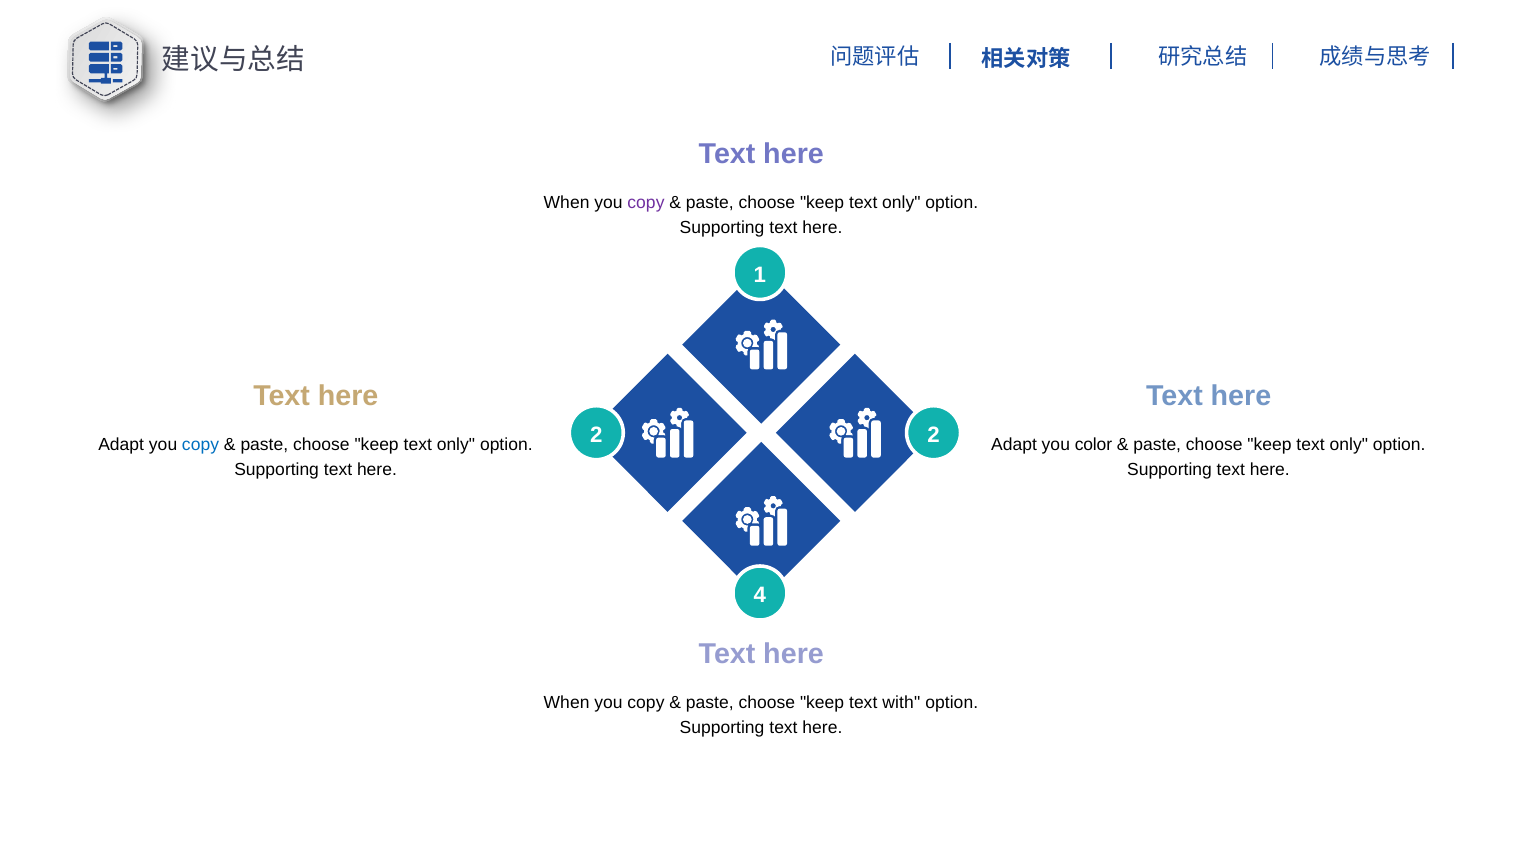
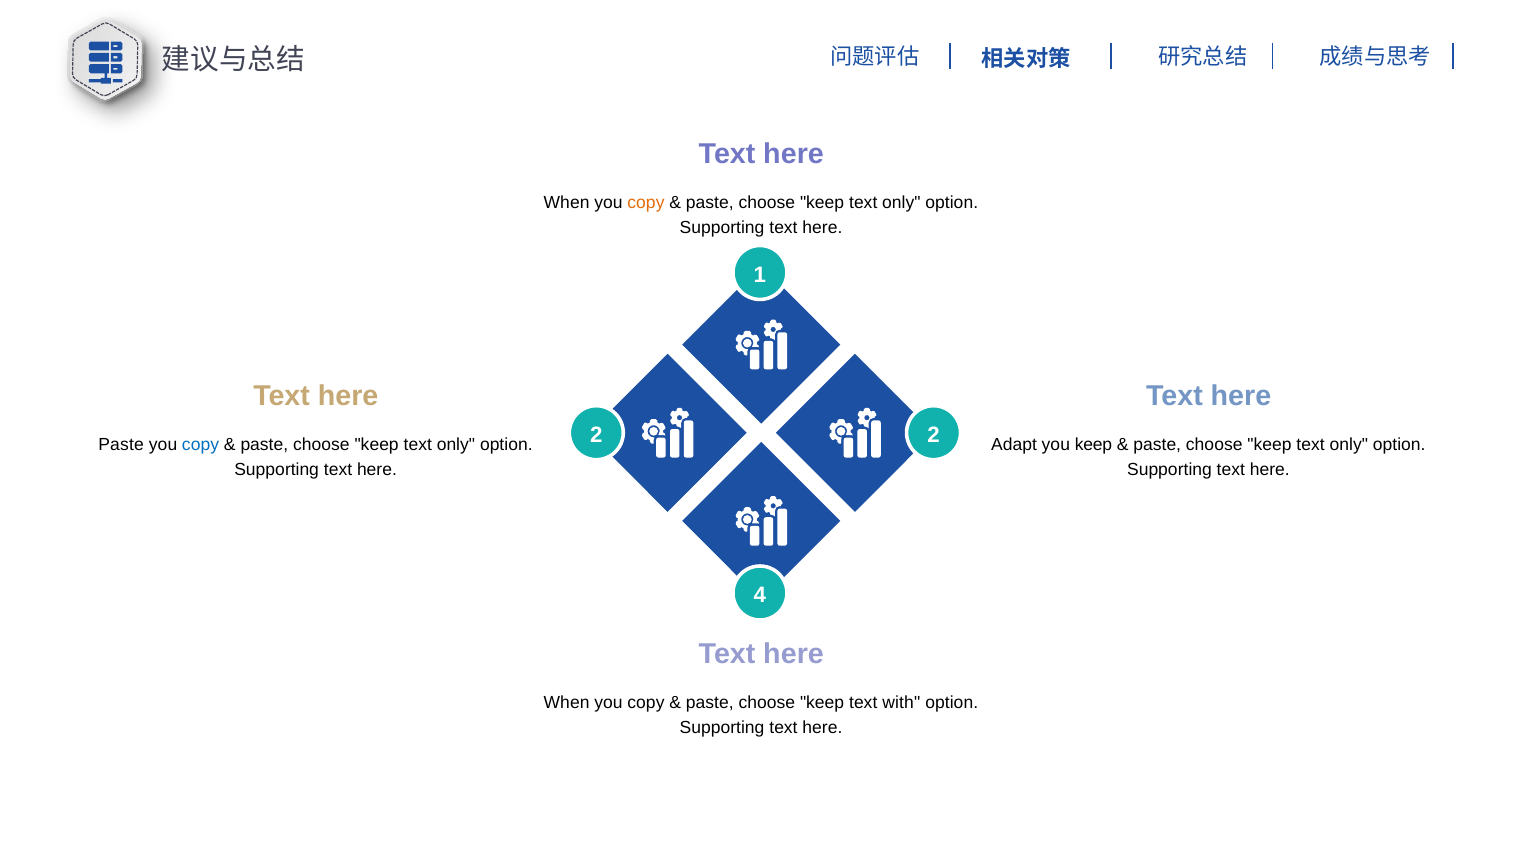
copy colour: purple -> orange (646, 203)
Adapt: Adapt -> Paste (121, 444)
you color: color -> keep (1093, 444)
